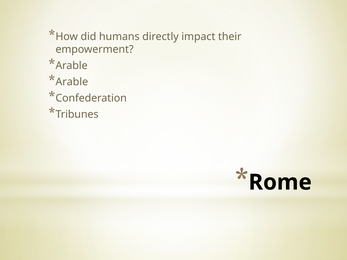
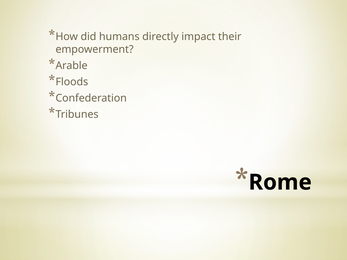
Arable: Arable -> Floods (72, 82)
